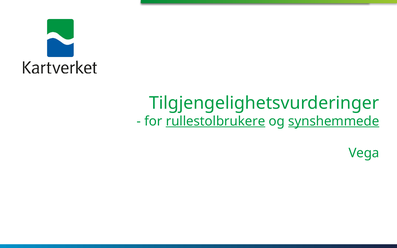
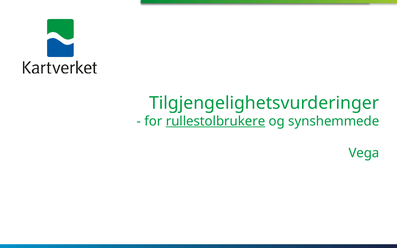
synshemmede underline: present -> none (334, 121)
